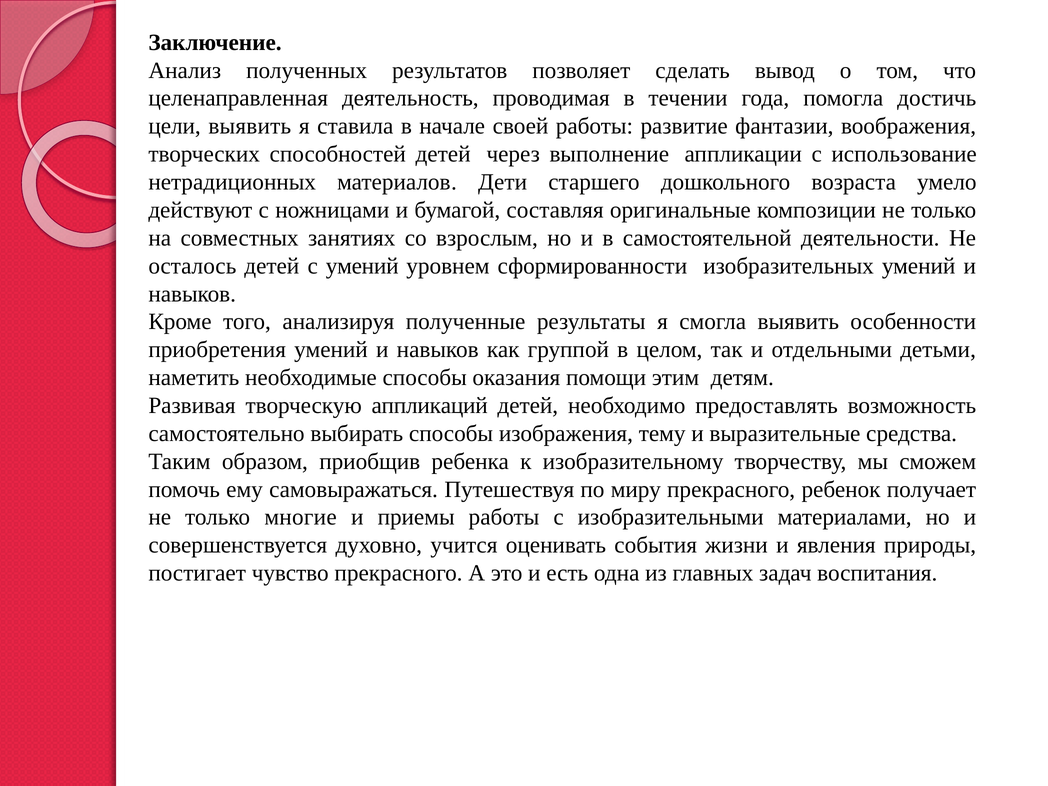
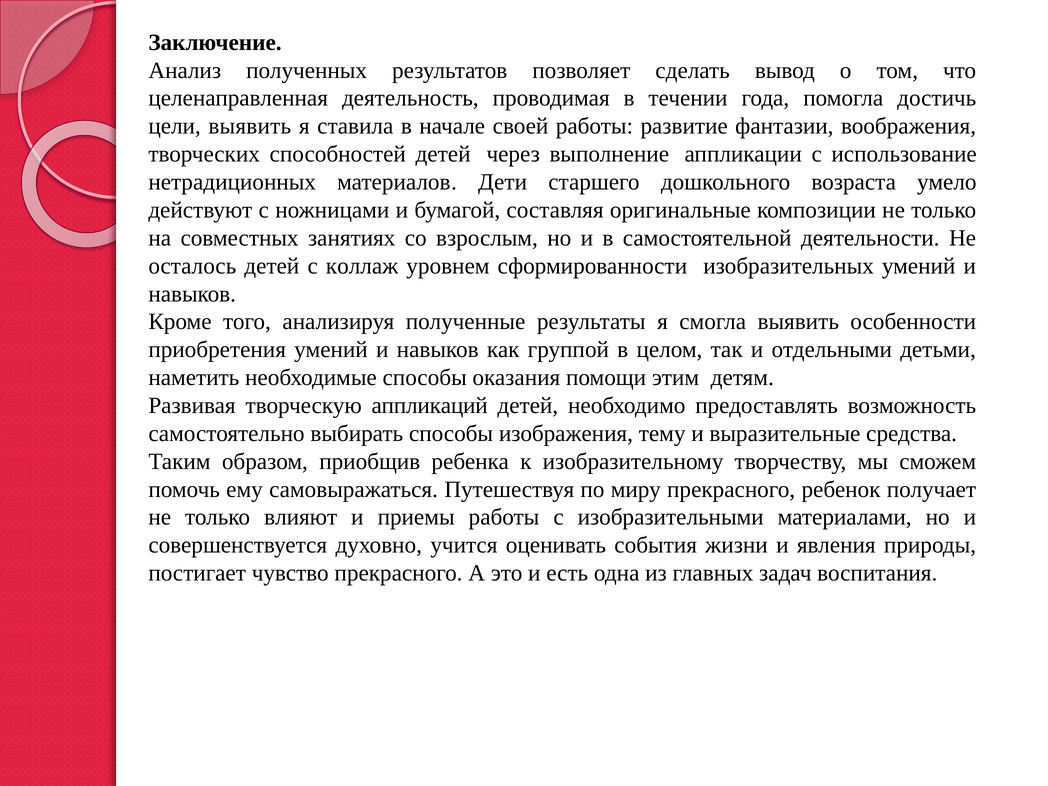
с умений: умений -> коллаж (362, 266)
многие: многие -> влияют (301, 517)
